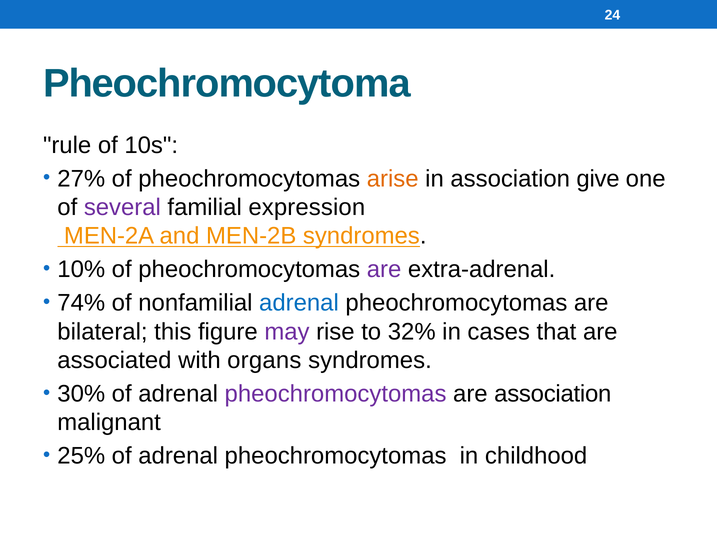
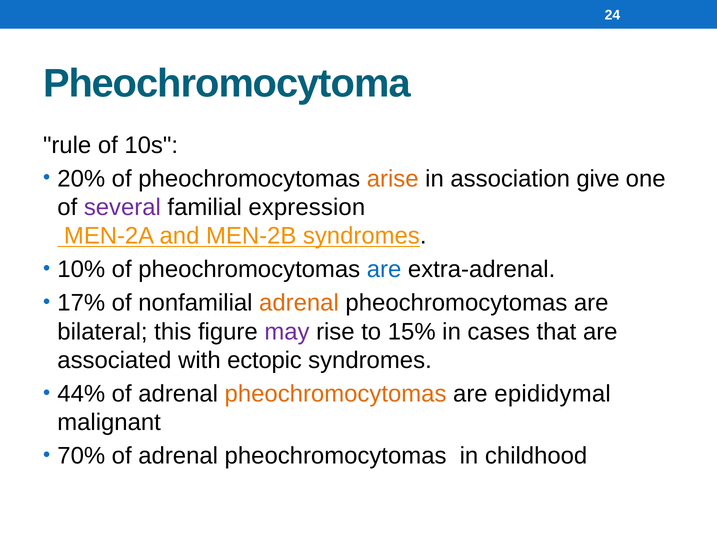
27%: 27% -> 20% (81, 179)
are colour: purple -> blue (384, 269)
74%: 74% -> 17% (81, 303)
adrenal colour: blue -> orange (299, 303)
32%: 32% -> 15% (412, 331)
organs: organs -> ectopic (265, 360)
30%: 30% -> 44% (81, 394)
pheochromocytomas colour: purple -> orange (336, 394)
are association: association -> epididymal (553, 394)
25%: 25% -> 70% (81, 456)
